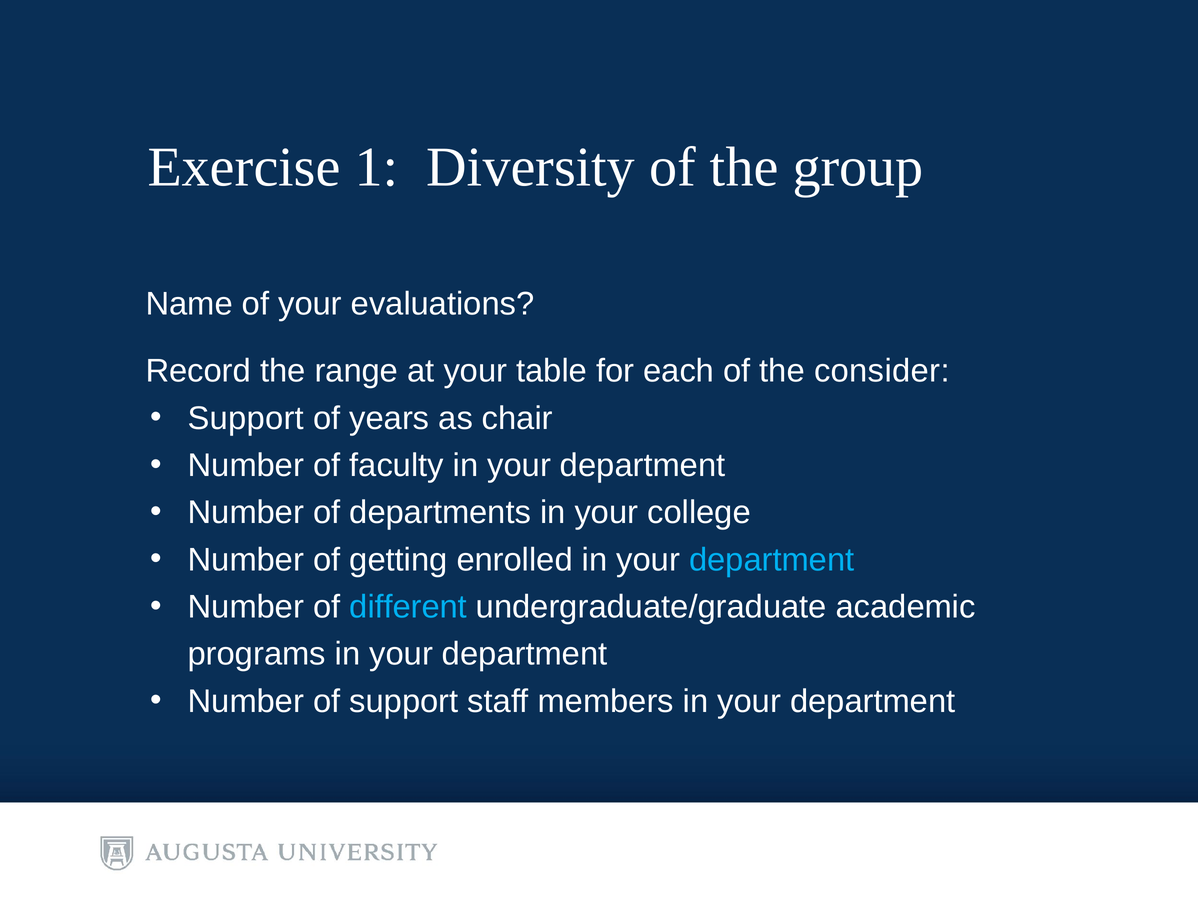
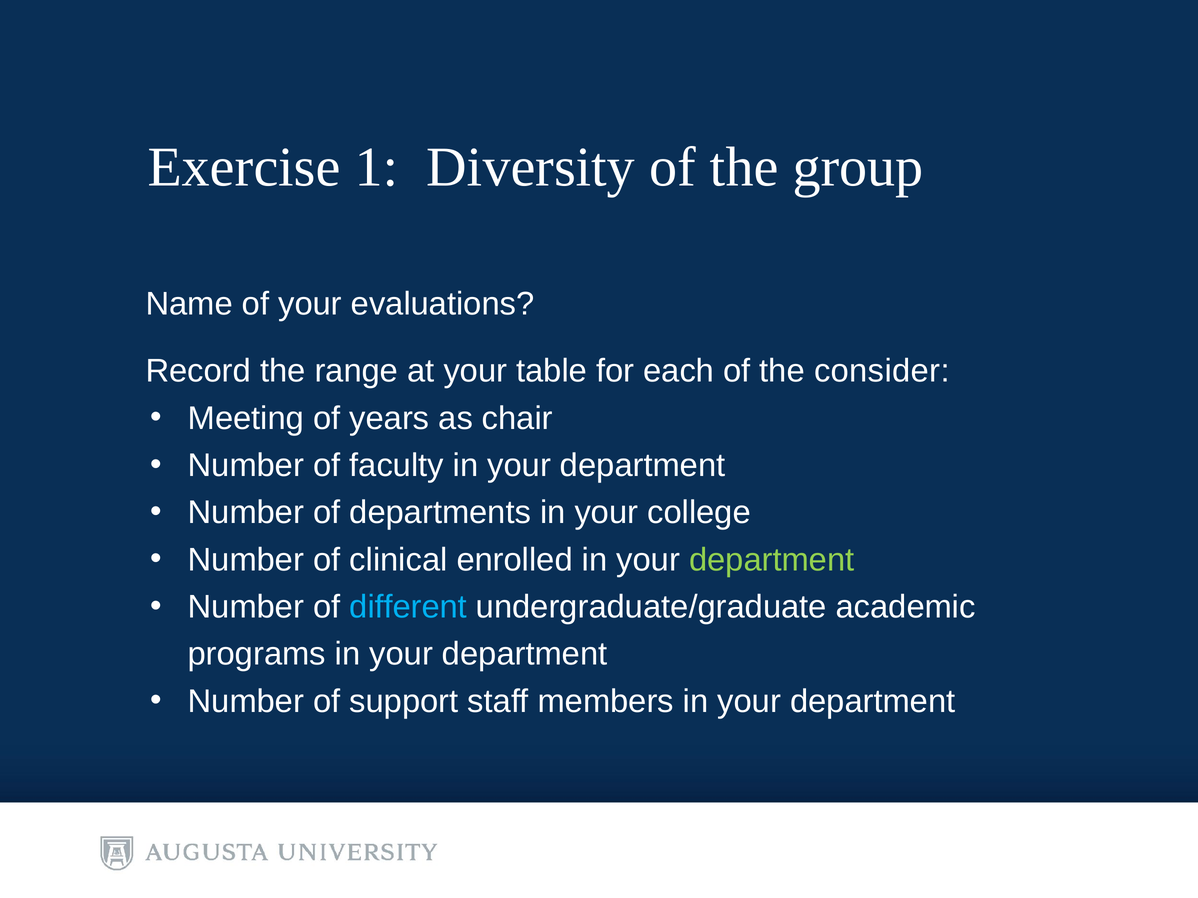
Support: Support -> Meeting (246, 419)
getting: getting -> clinical (398, 560)
department colour: light blue -> light green (772, 560)
